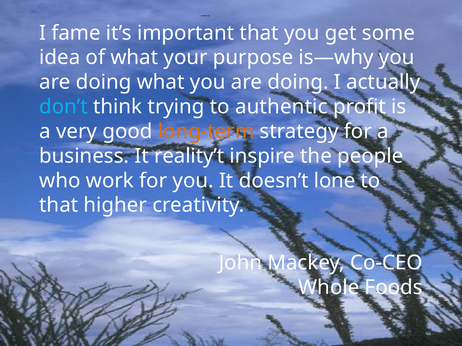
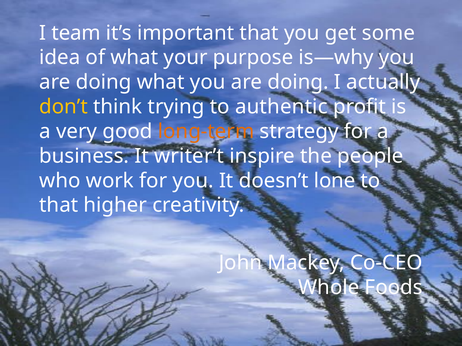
fame: fame -> team (76, 33)
don’t colour: light blue -> yellow (64, 107)
reality’t: reality’t -> writer’t (189, 156)
